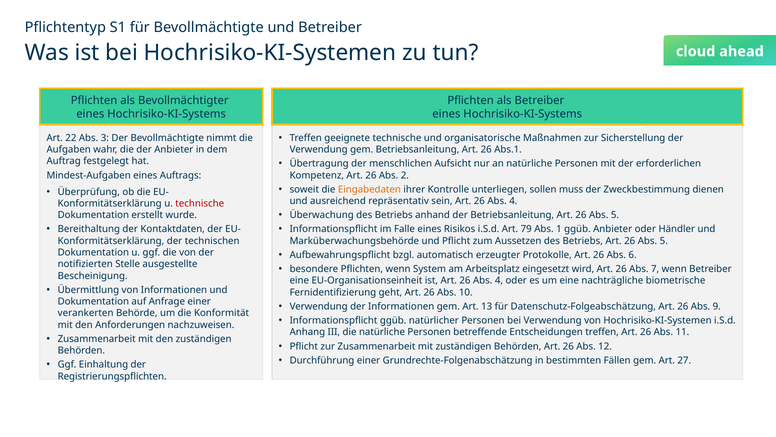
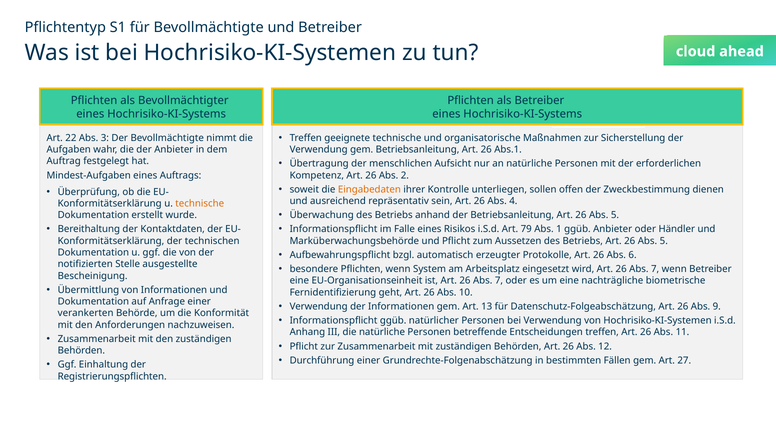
muss: muss -> offen (571, 189)
technische colour: red -> orange (200, 203)
4: 4 -> 7 (499, 280)
